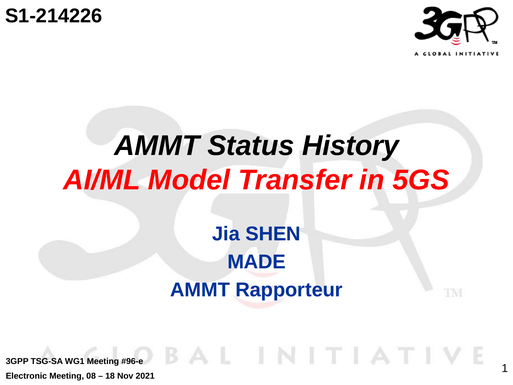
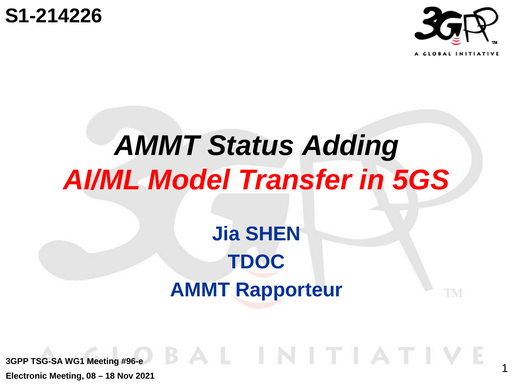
History: History -> Adding (351, 146)
MADE: MADE -> TDOC (256, 262)
